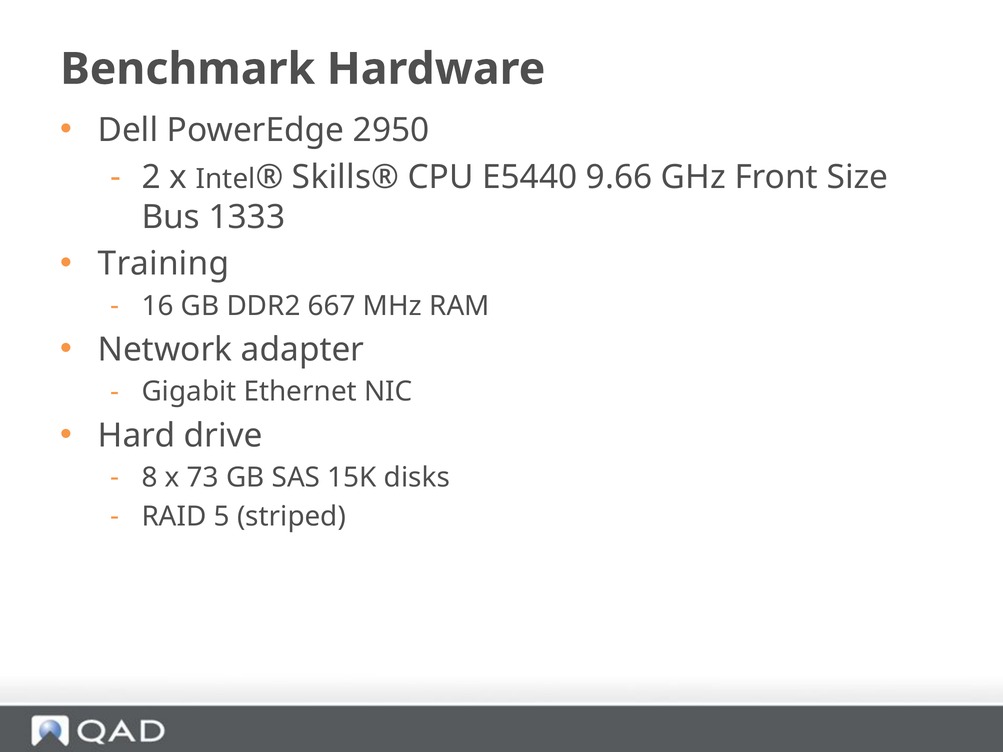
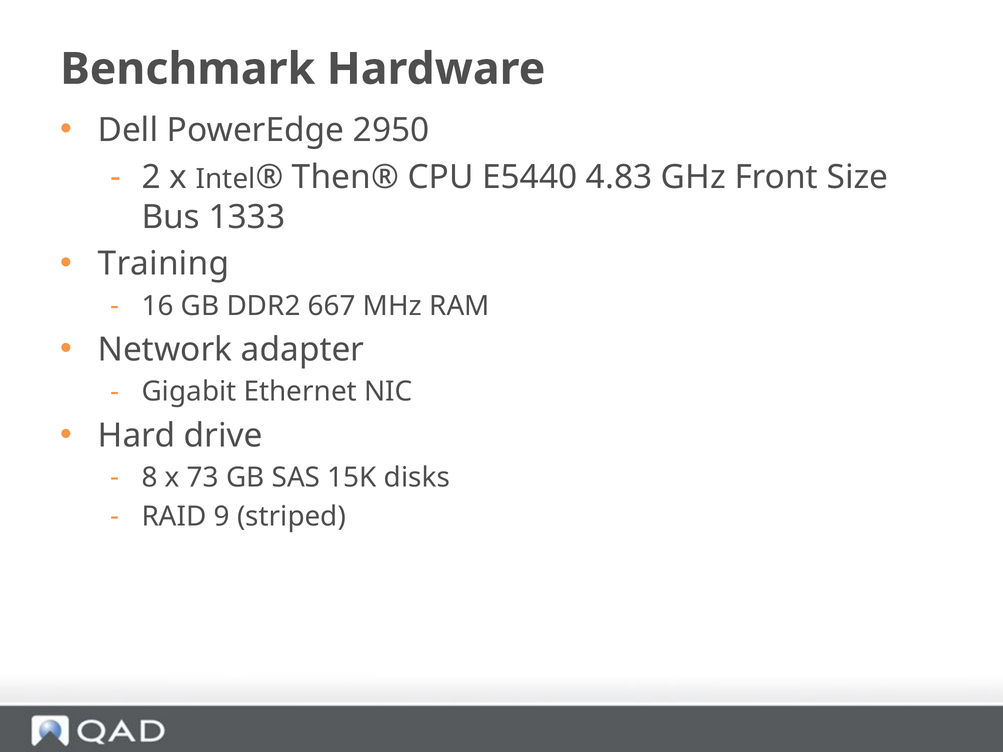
Skills®: Skills® -> Then® (346, 177)
9.66: 9.66 -> 4.83 (619, 177)
5: 5 -> 9 (222, 517)
